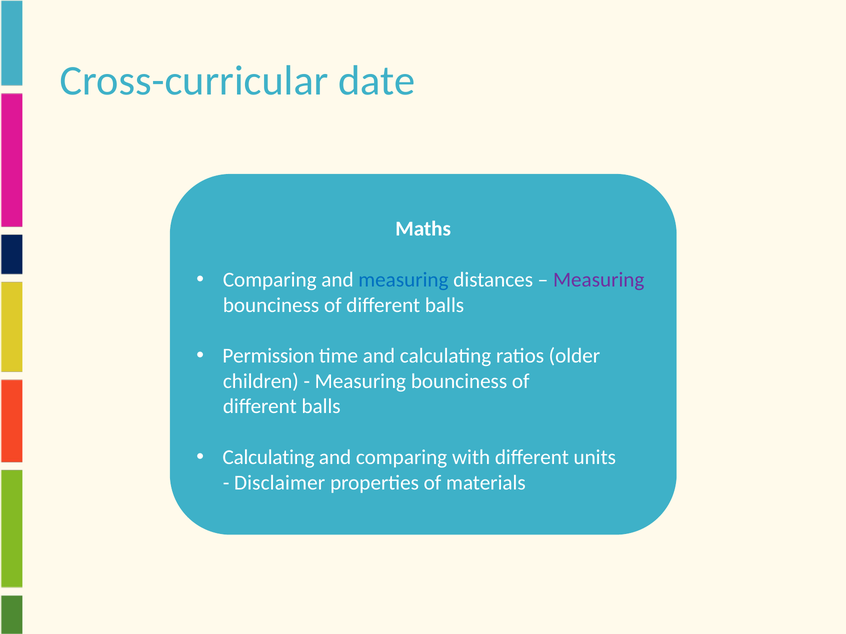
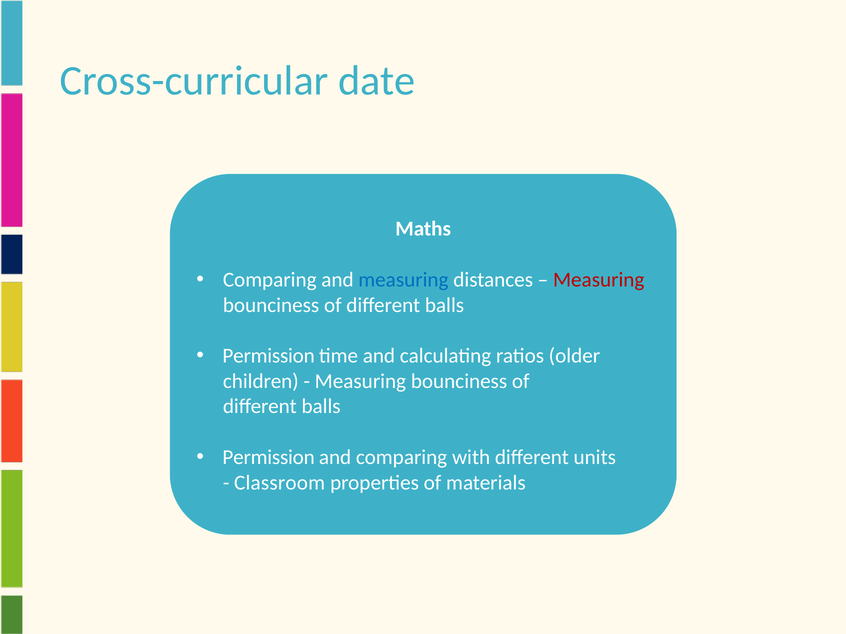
Measuring colour: purple -> red (599, 280)
Calculating: Calculating -> Permission (269, 458)
Disclaimer: Disclaimer -> Classroom (280, 483)
